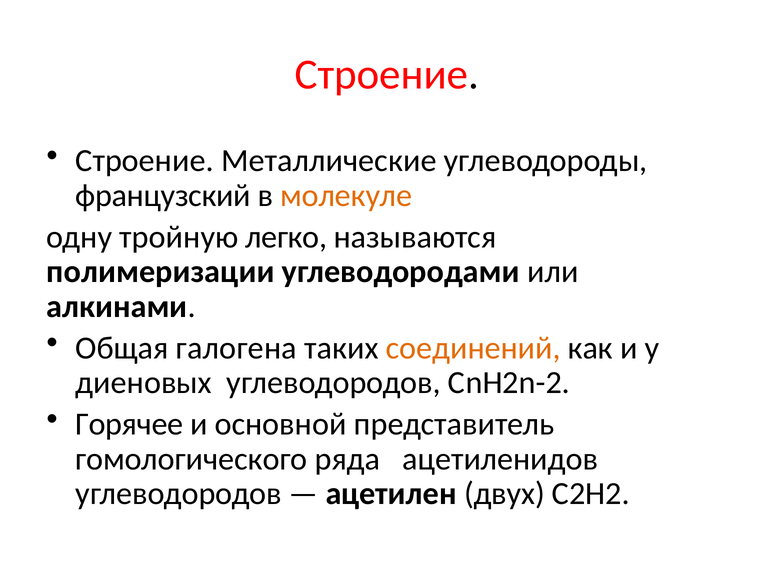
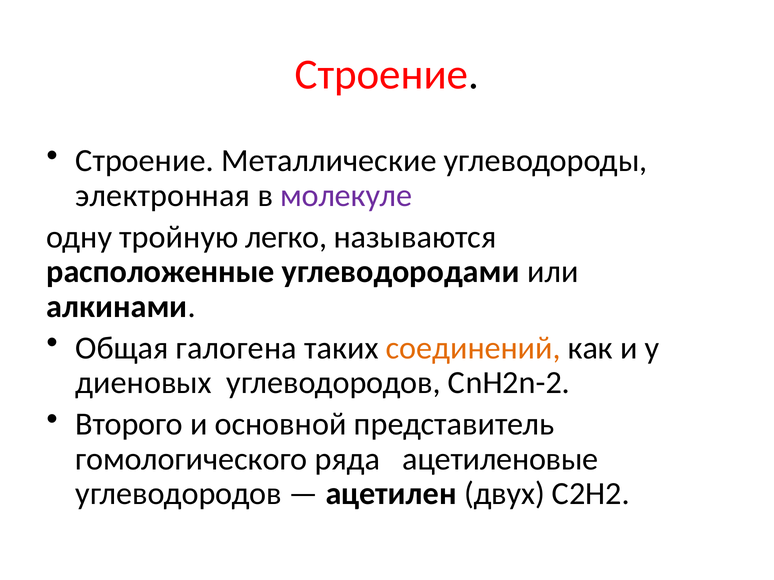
французский: французский -> электронная (163, 196)
молекуле colour: orange -> purple (346, 196)
полимеризации: полимеризации -> расположенные (161, 272)
Горячее: Горячее -> Второго (129, 424)
ацетиленидов: ацетиленидов -> ацетиленовые (500, 459)
